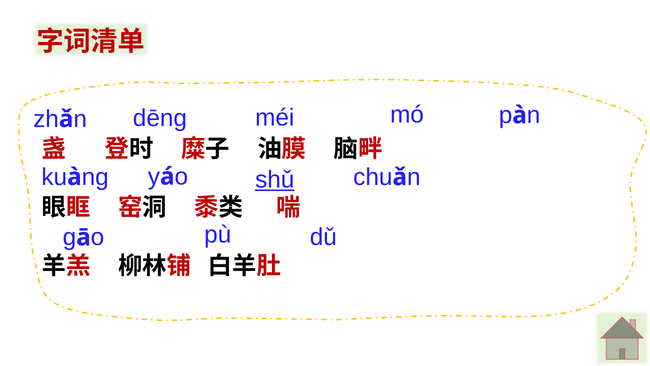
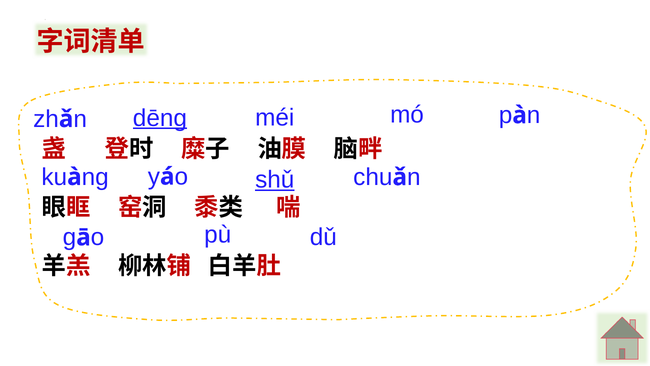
dēng underline: none -> present (160, 118)
